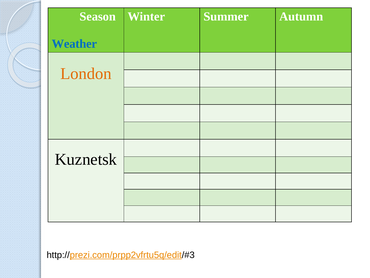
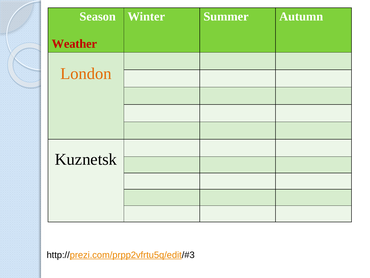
Weather colour: blue -> red (74, 44)
